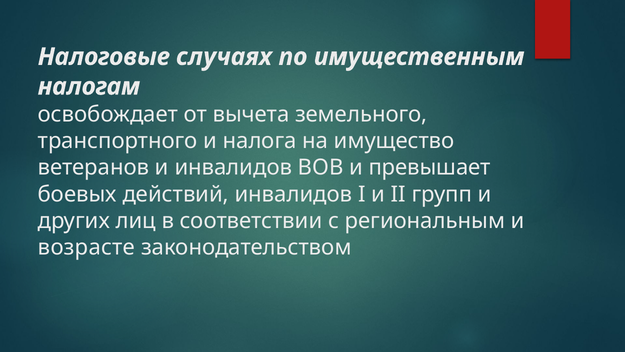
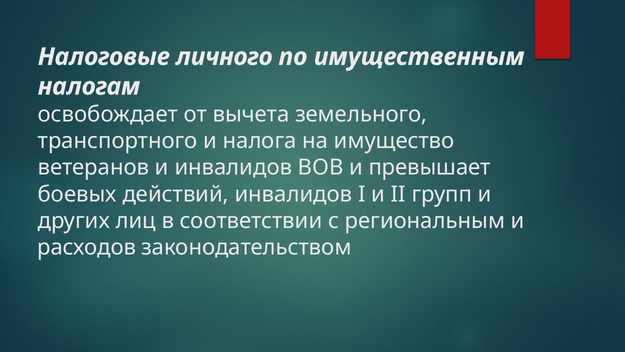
случаях: случаях -> личного (224, 57)
возрасте: возрасте -> расходов (87, 247)
